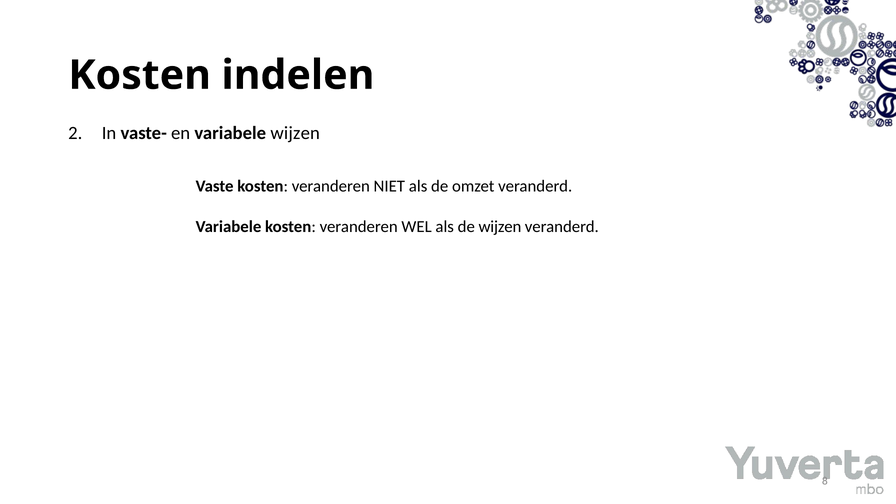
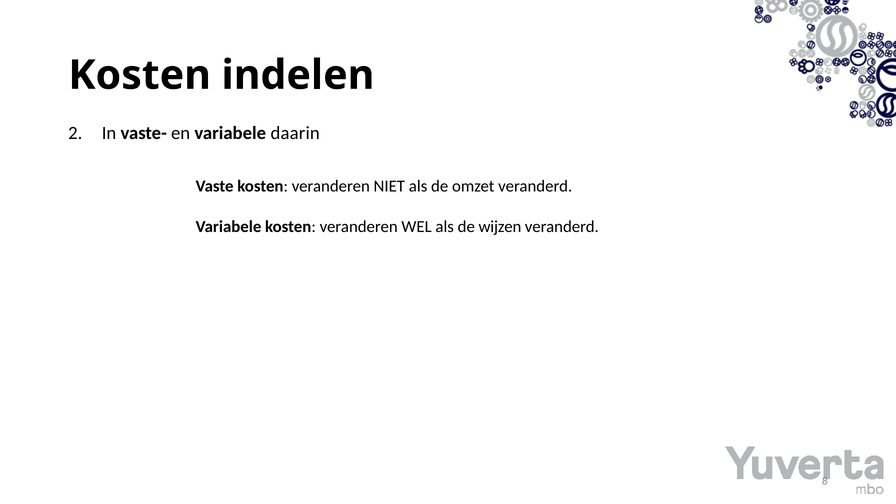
variabele wijzen: wijzen -> daarin (295, 133)
